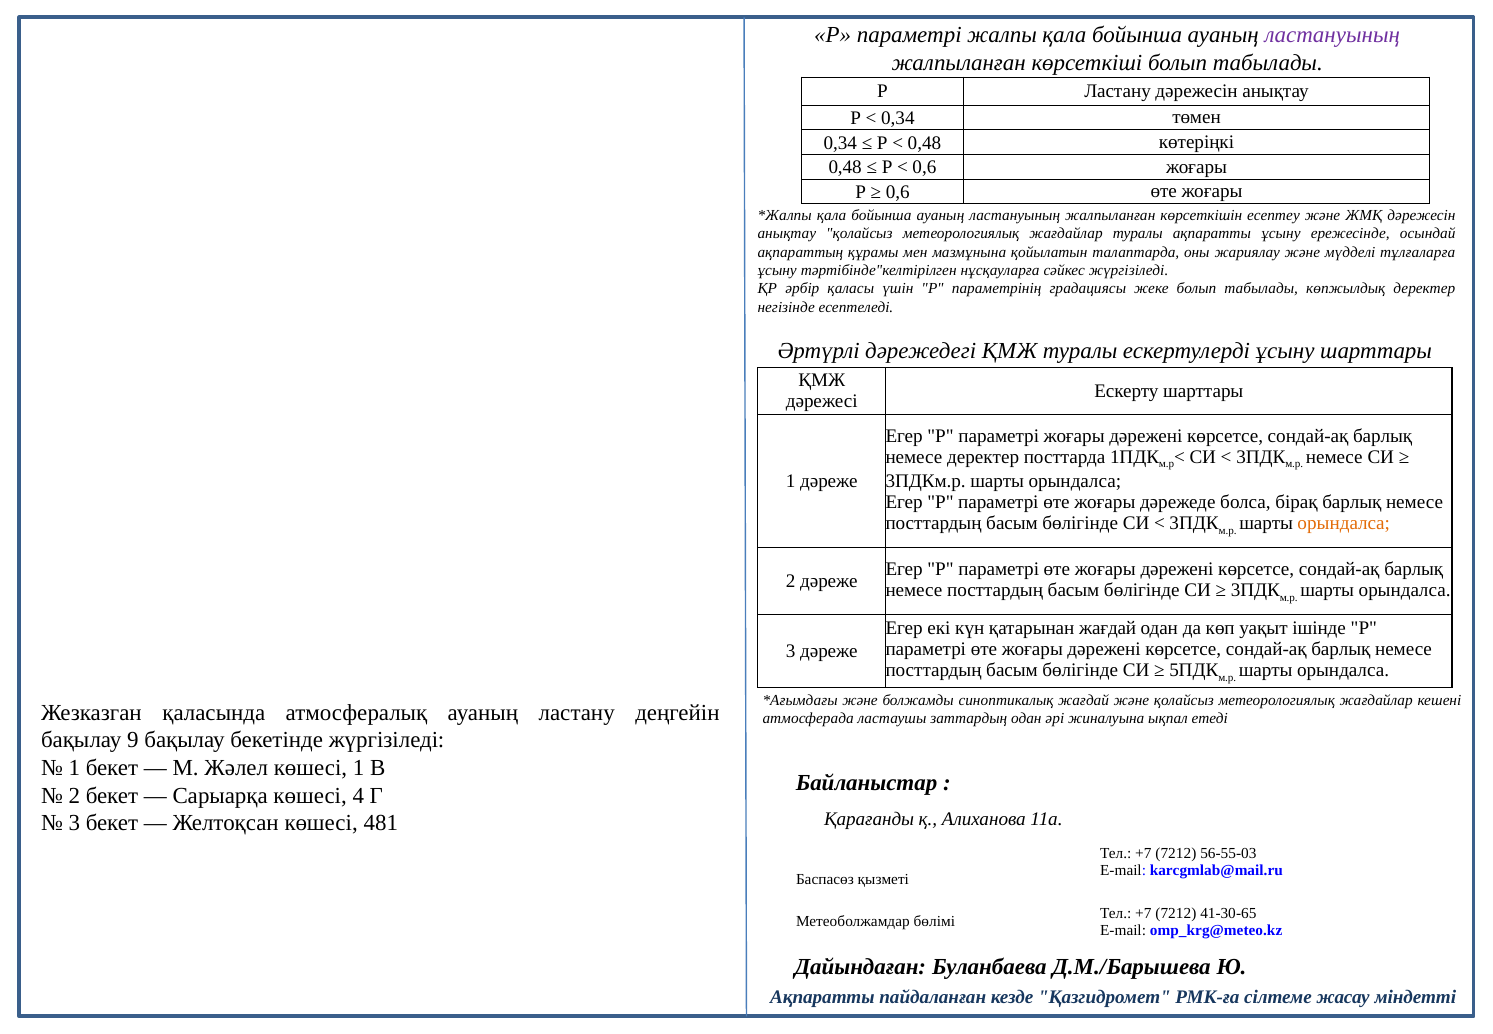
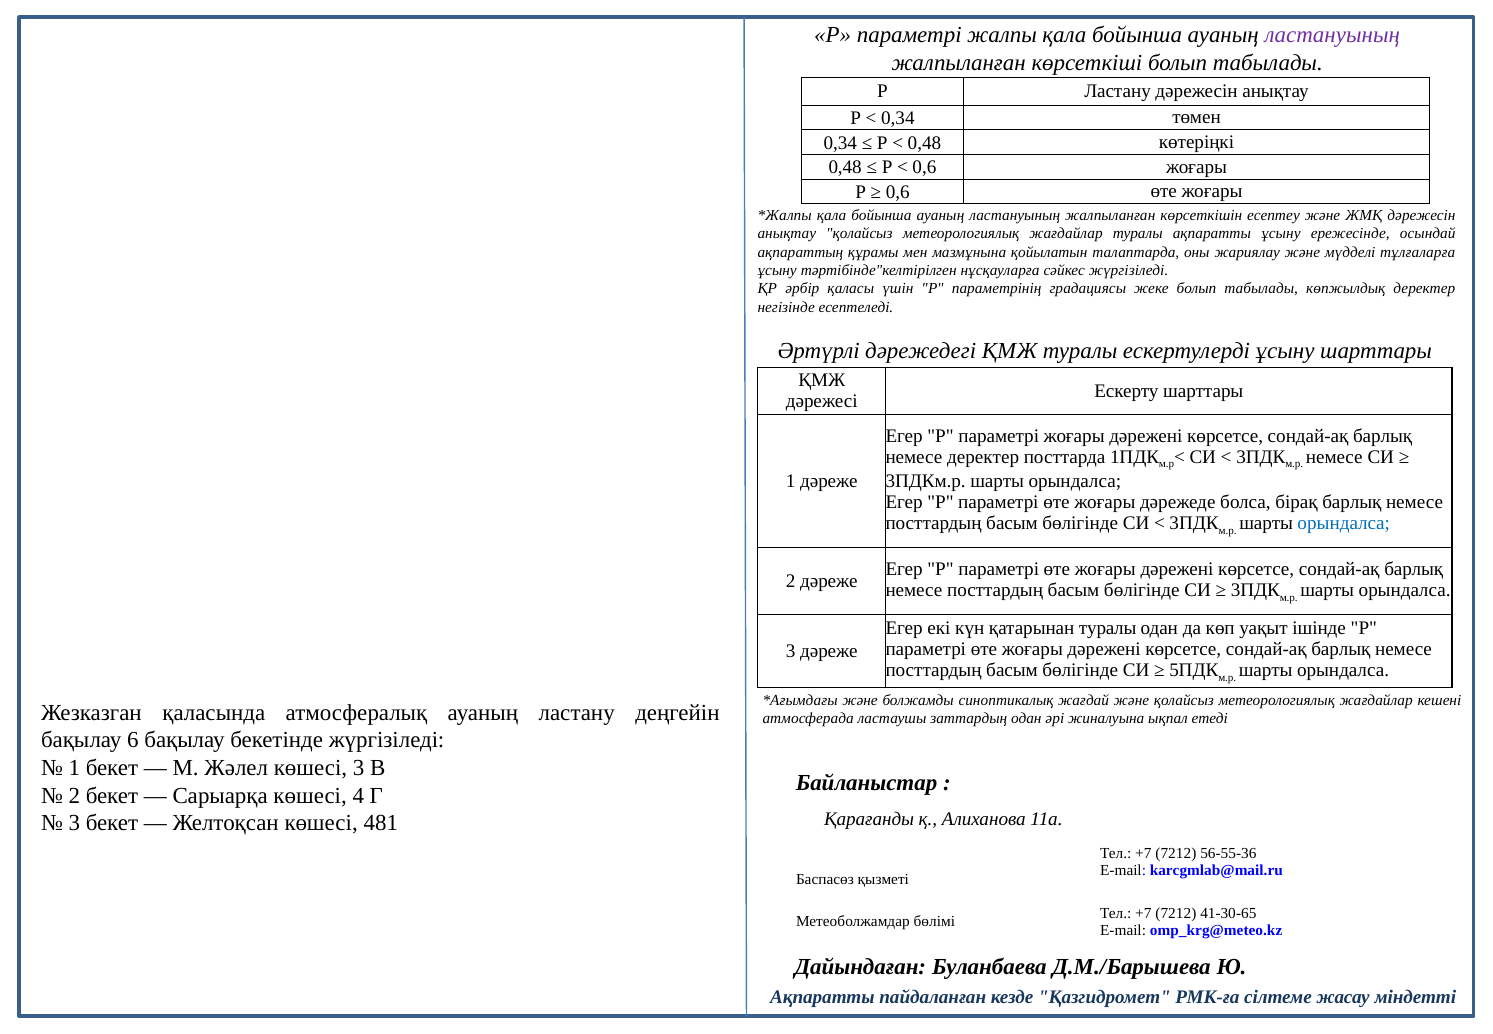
орындалса colour: orange -> blue (1344, 523)
қатарынан жағдай: жағдай -> туралы (1108, 628)
9: 9 -> 6 (133, 740)
көшесі 1: 1 -> 3 (359, 768)
56-55-03: 56-55-03 -> 56-55-36 (1228, 853)
